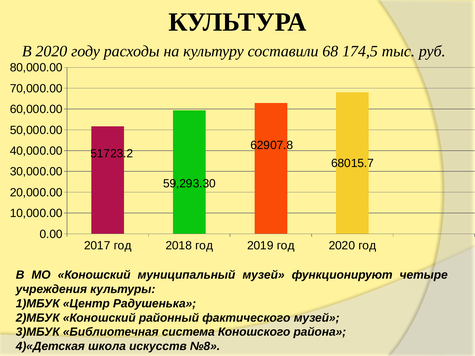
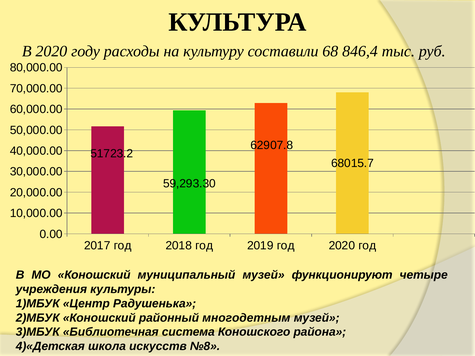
174,5: 174,5 -> 846,4 (360, 51)
фактического: фактического -> многодетным (246, 318)
